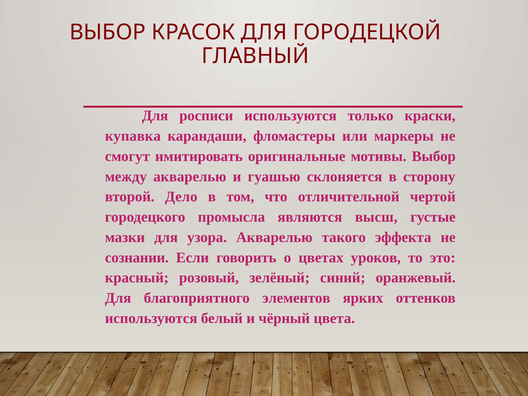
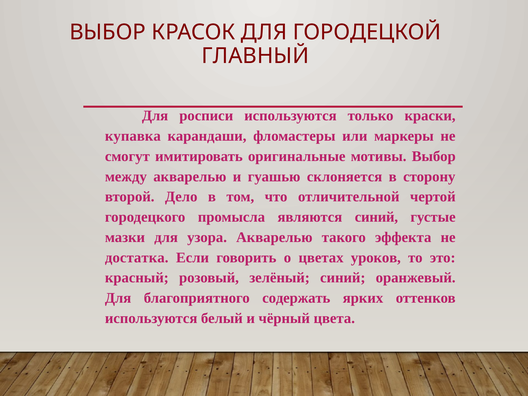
являются высш: высш -> синий (376, 217)
сознании: сознании -> достатка (137, 258)
элементов: элементов -> содержать (296, 298)
